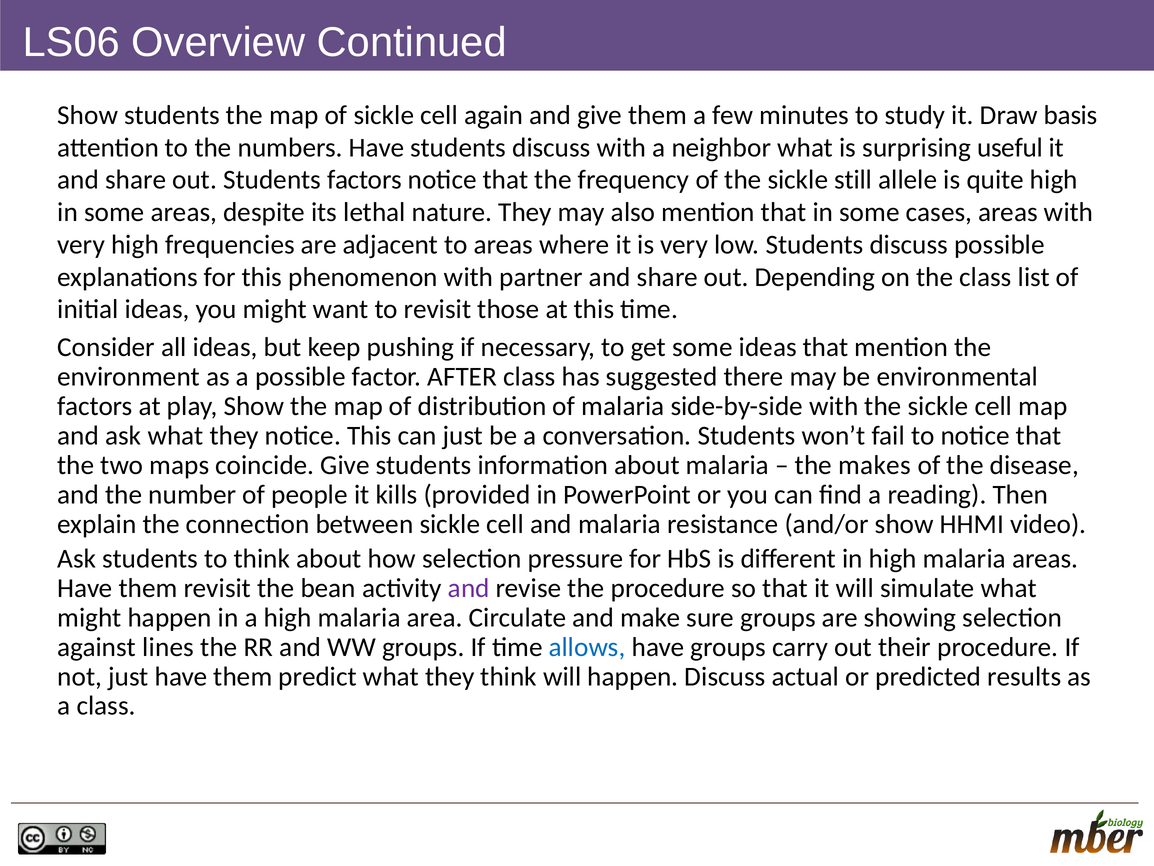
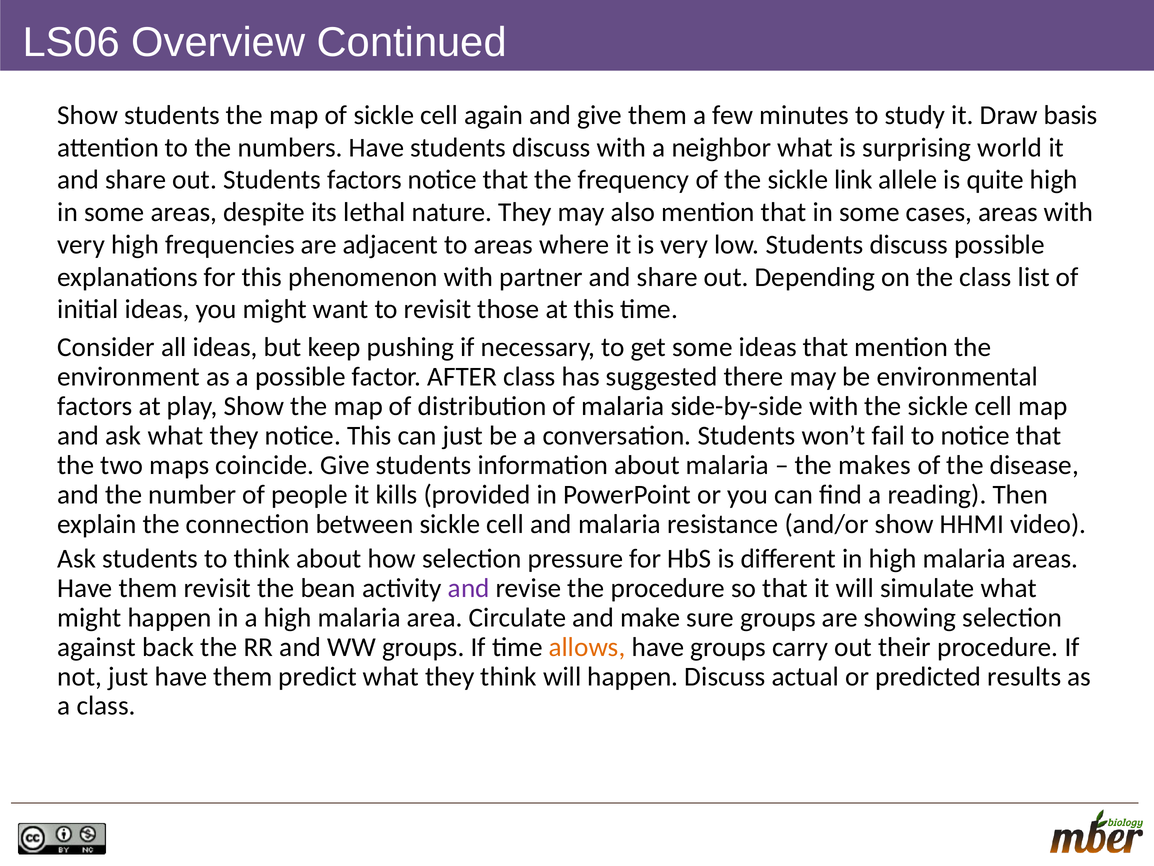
useful: useful -> world (1010, 147)
still: still -> link (853, 180)
lines: lines -> back (168, 647)
allows colour: blue -> orange (587, 647)
